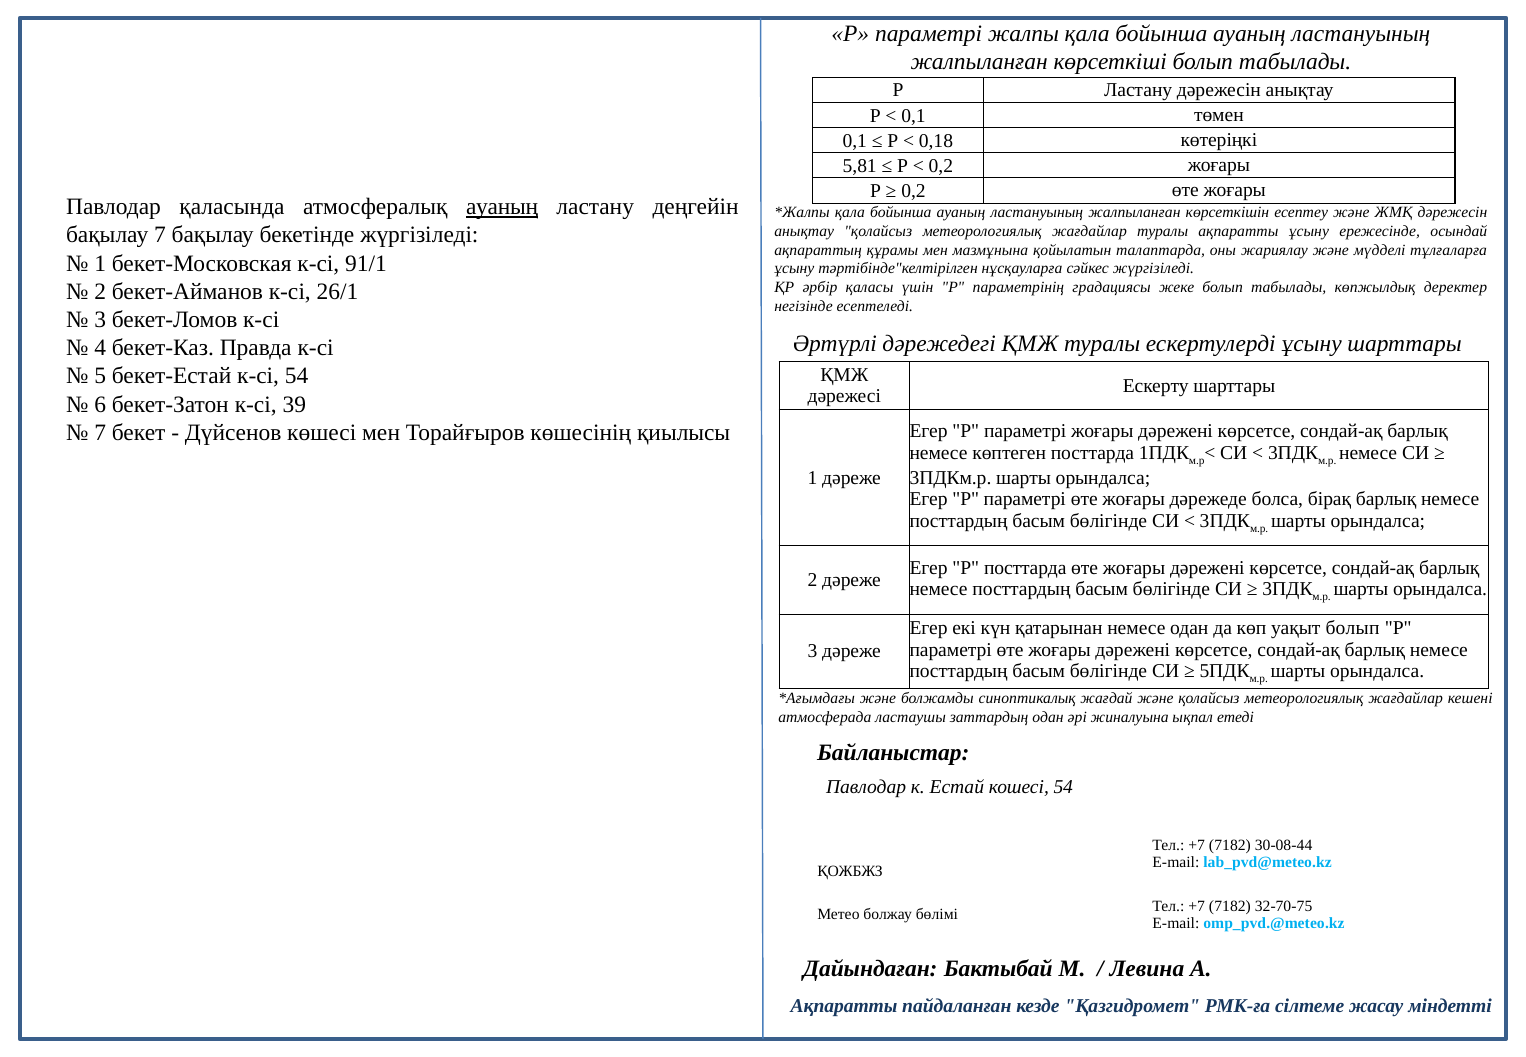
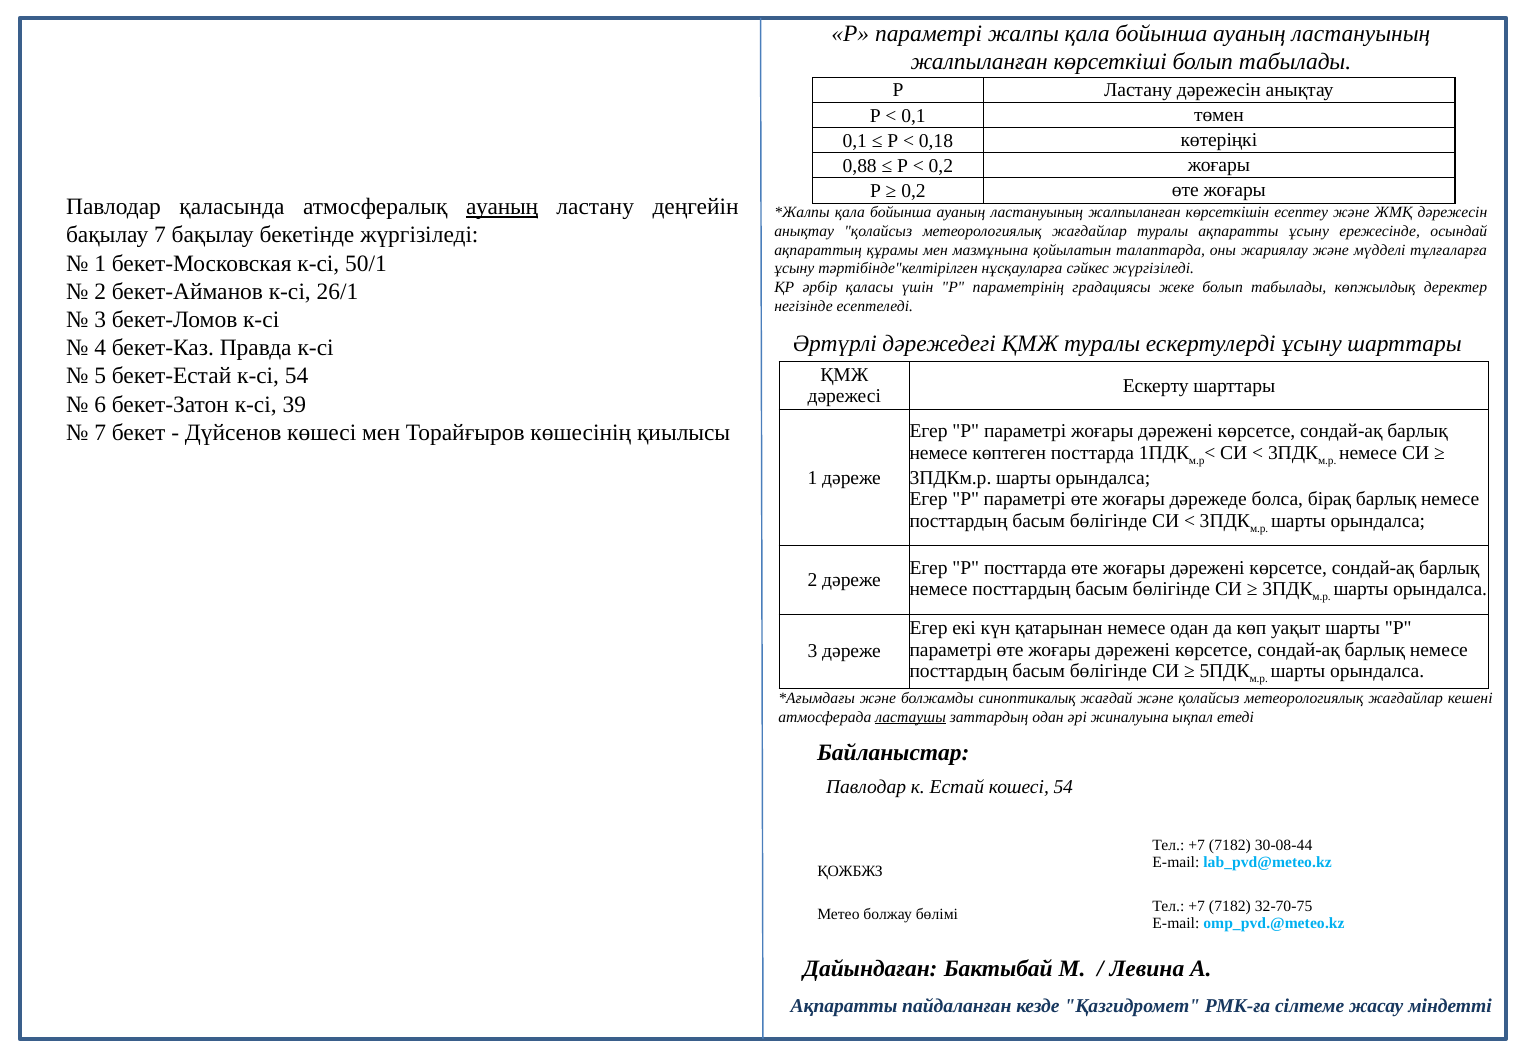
5,81: 5,81 -> 0,88 (860, 166)
91/1: 91/1 -> 50/1 (366, 263)
уақыт болып: болып -> шарты (1353, 628)
ластаушы underline: none -> present (911, 717)
